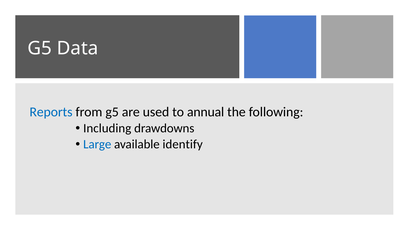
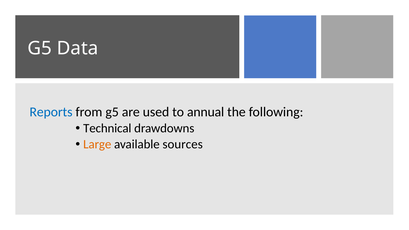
Including: Including -> Technical (107, 128)
Large colour: blue -> orange (97, 144)
identify: identify -> sources (183, 144)
